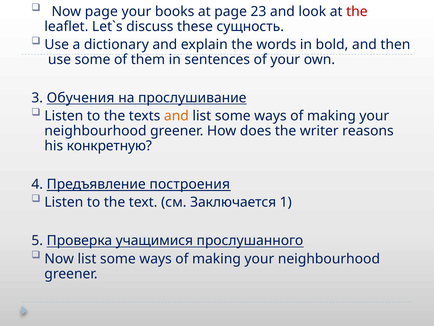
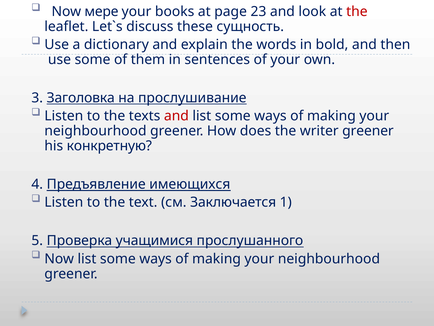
Now page: page -> мере (101, 11)
Обучения: Обучения -> Заголовка (81, 98)
and colour: orange -> red (176, 116)
writer reasons: reasons -> greener (368, 131)
построения: построения -> имеющихся (190, 184)
